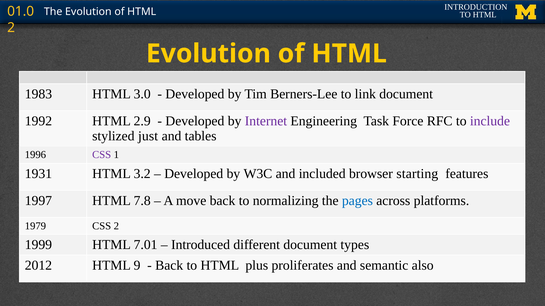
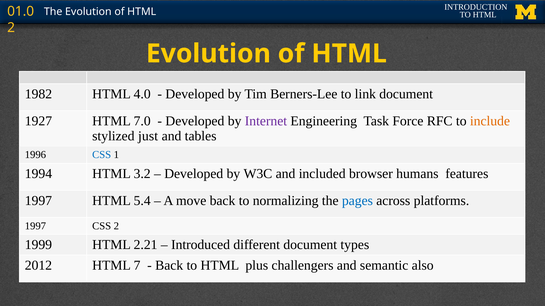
1983: 1983 -> 1982 (38, 94)
3.0: 3.0 -> 4.0 (142, 94)
1992: 1992 -> 1927 (38, 121)
2.9: 2.9 -> 7.0 (142, 121)
include colour: purple -> orange (490, 121)
CSS colour: purple -> blue (102, 155)
1931: 1931 -> 1994 (38, 174)
starting: starting -> humans (417, 174)
7.8: 7.8 -> 5.4 (142, 201)
1979: 1979 -> 1997 (35, 226)
7.01: 7.01 -> 2.21 (146, 245)
9: 9 -> 7 (137, 266)
proliferates: proliferates -> challengers (303, 266)
